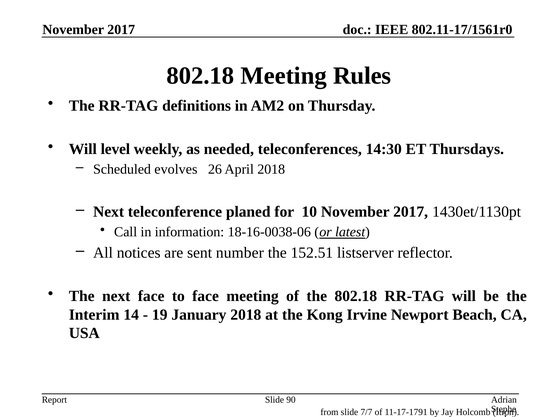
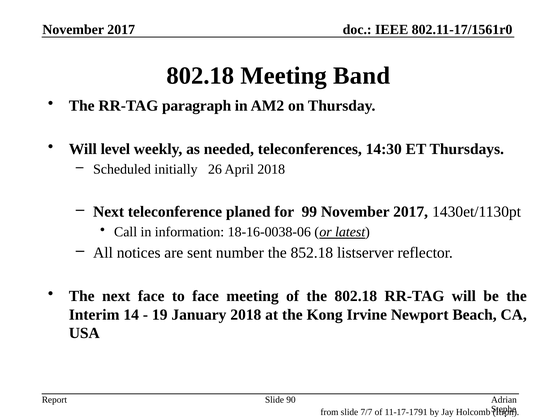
Rules: Rules -> Band (362, 76)
definitions: definitions -> paragraph (197, 106)
evolves: evolves -> initially (176, 169)
10: 10 -> 99 (309, 212)
152.51: 152.51 -> 852.18 (312, 253)
